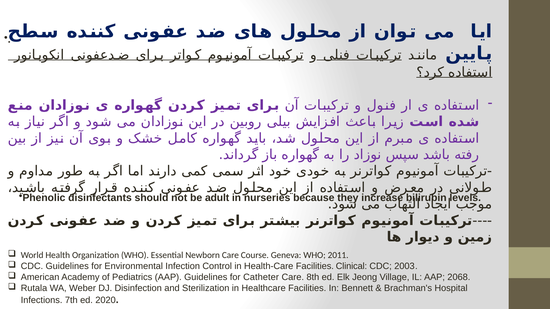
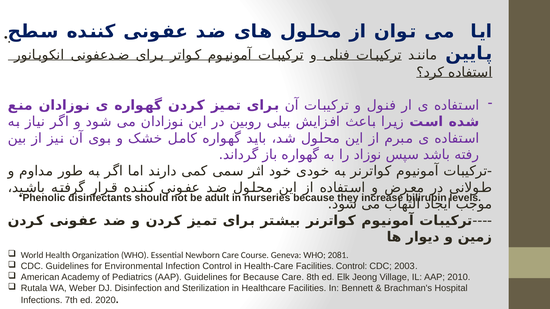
2011: 2011 -> 2081 (338, 256)
Facilities Clinical: Clinical -> Control (351, 267)
for Catheter: Catheter -> Because (261, 278)
2068: 2068 -> 2010 (459, 278)
